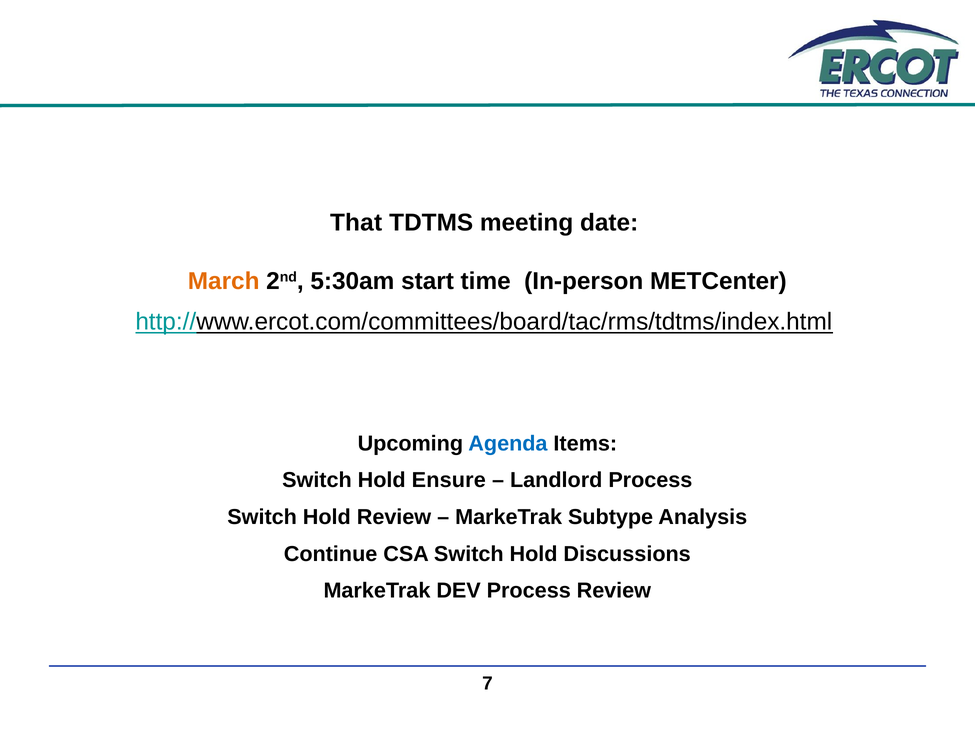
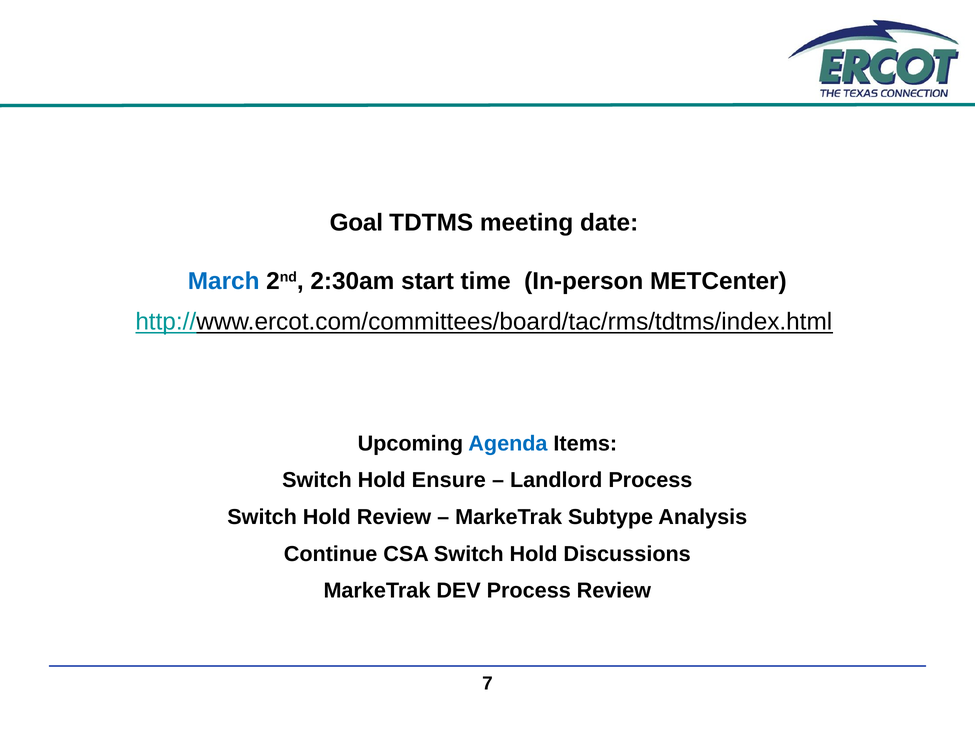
That: That -> Goal (356, 223)
March colour: orange -> blue (224, 281)
5:30am: 5:30am -> 2:30am (352, 281)
